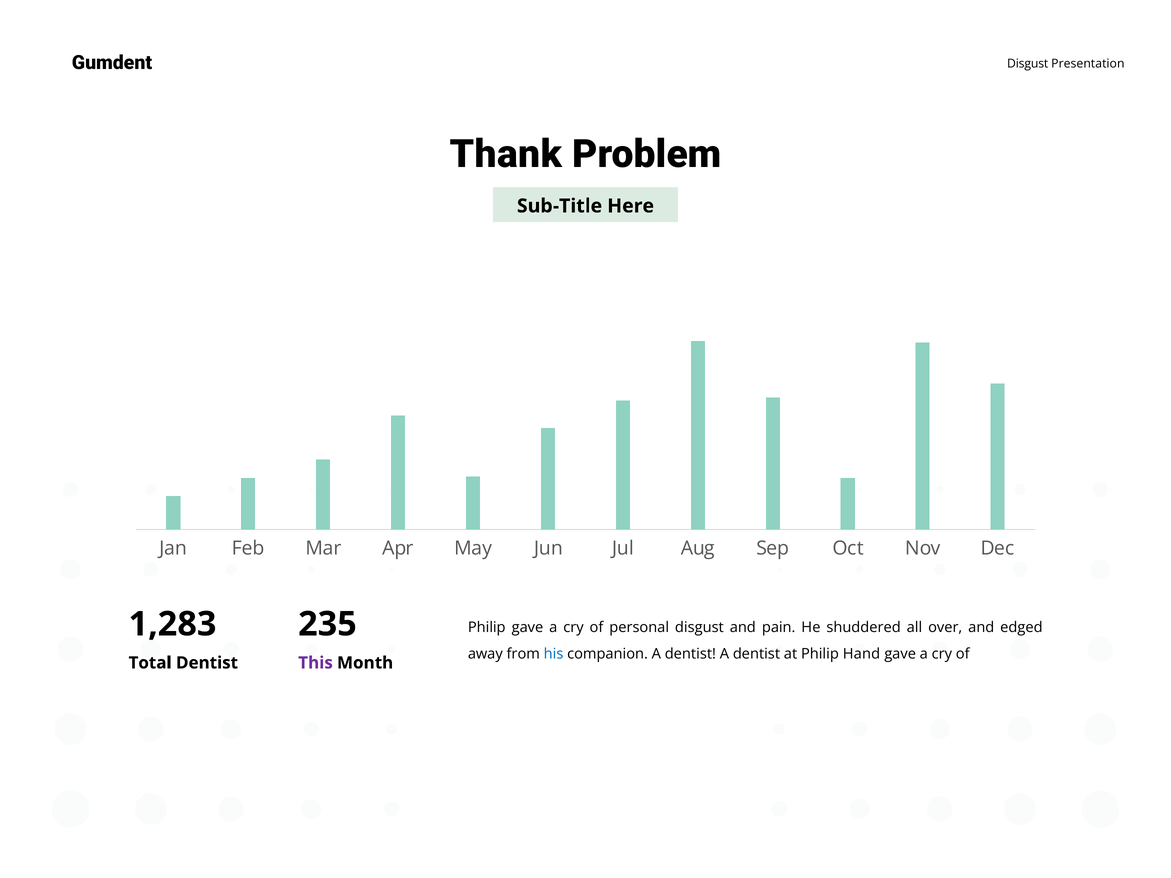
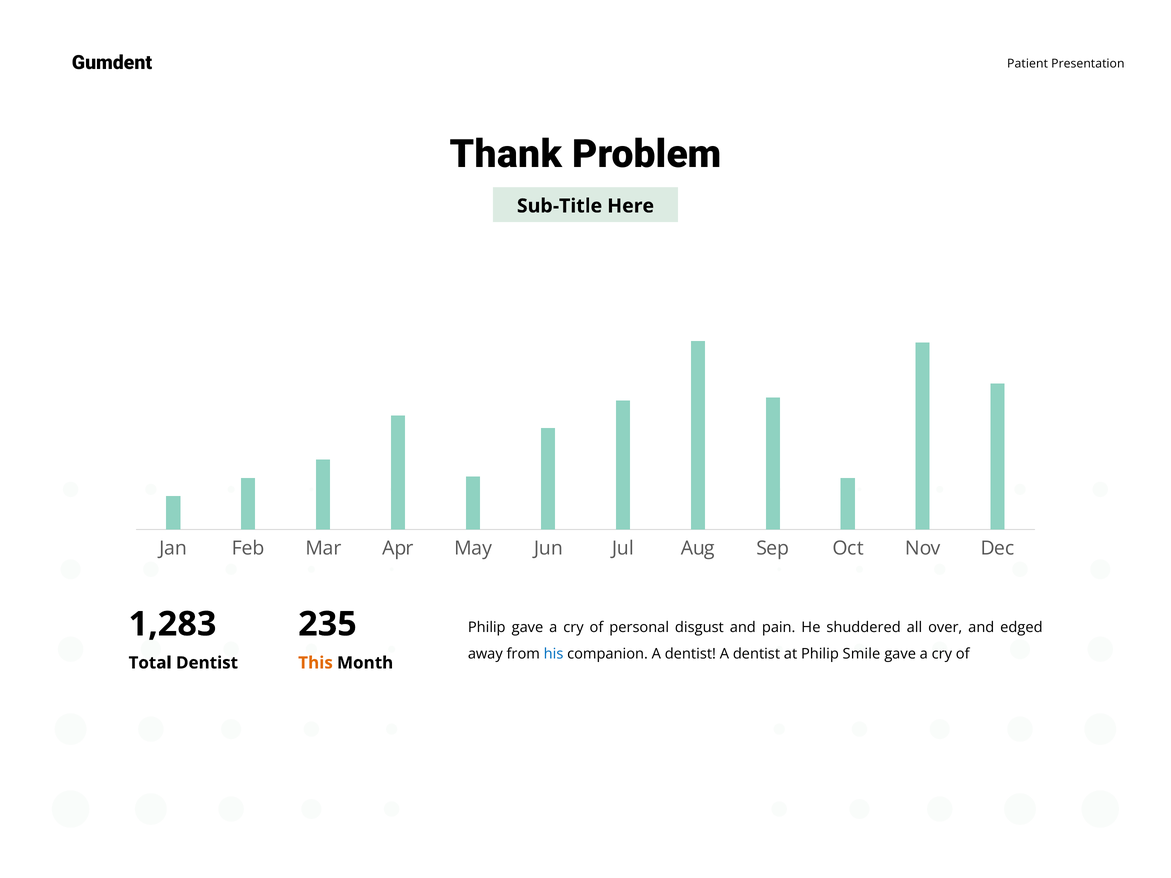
Disgust: Disgust -> Patient (1028, 64)
Hand: Hand -> Smile (861, 654)
This colour: purple -> orange (316, 663)
